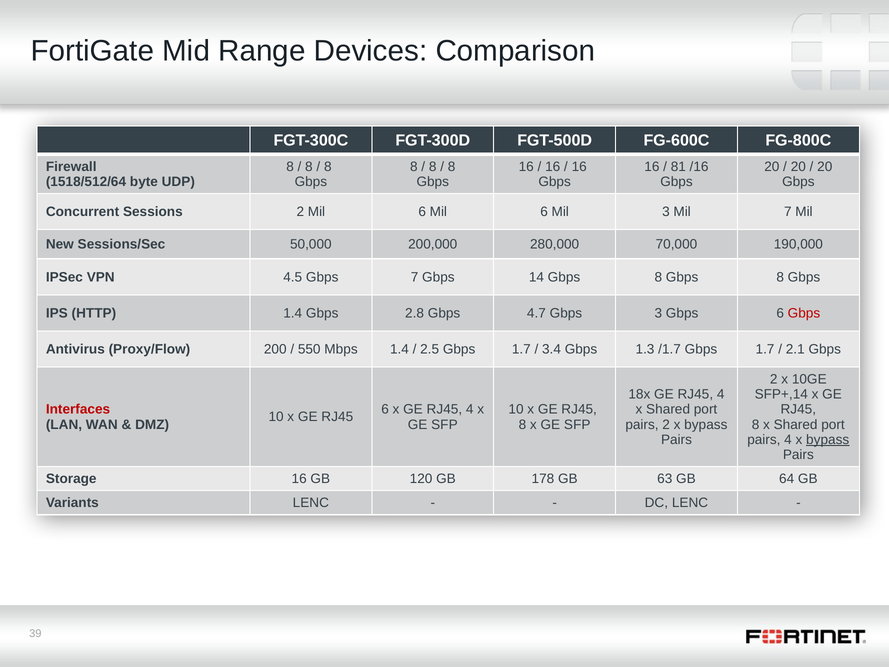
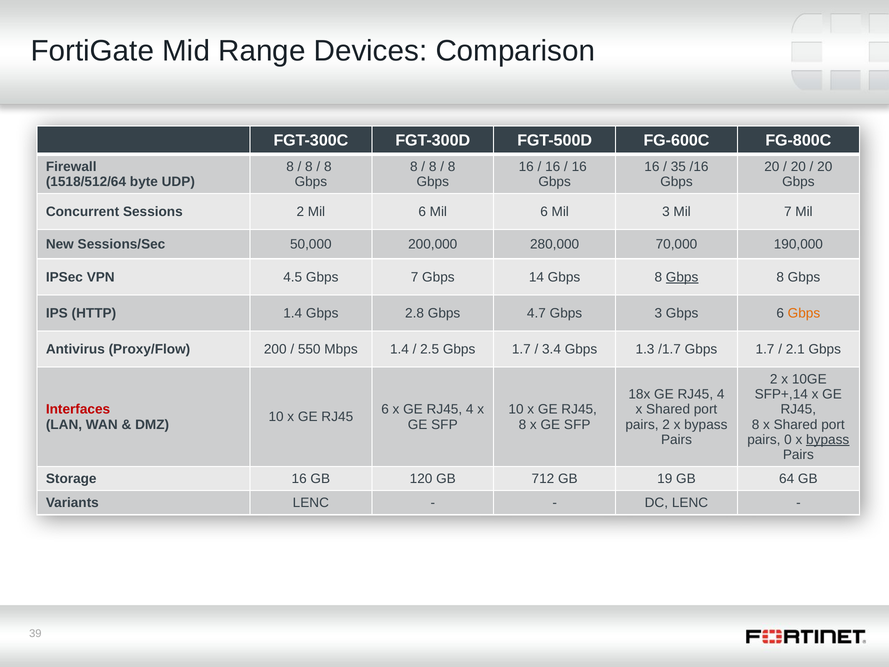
81: 81 -> 35 (678, 167)
Gbps underline: none -> present (682, 277)
Gbps colour: red -> orange (804, 313)
pairs 4: 4 -> 0 (788, 440)
178: 178 -> 712 (543, 479)
63: 63 -> 19 (665, 479)
